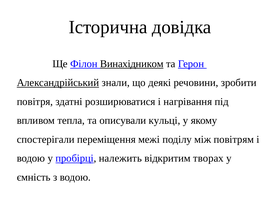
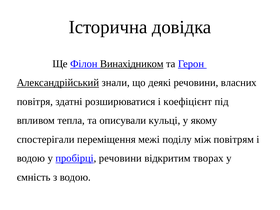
зробити: зробити -> власних (239, 83)
нагрівання: нагрівання -> коефіцієнт (188, 102)
пробірці належить: належить -> речовини (120, 158)
